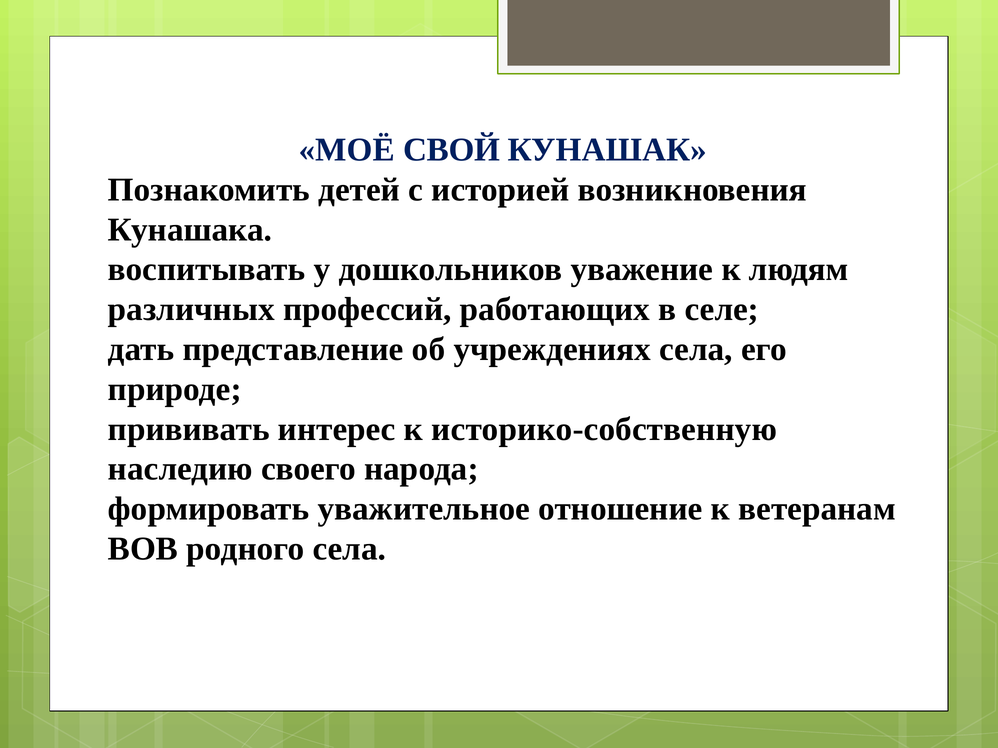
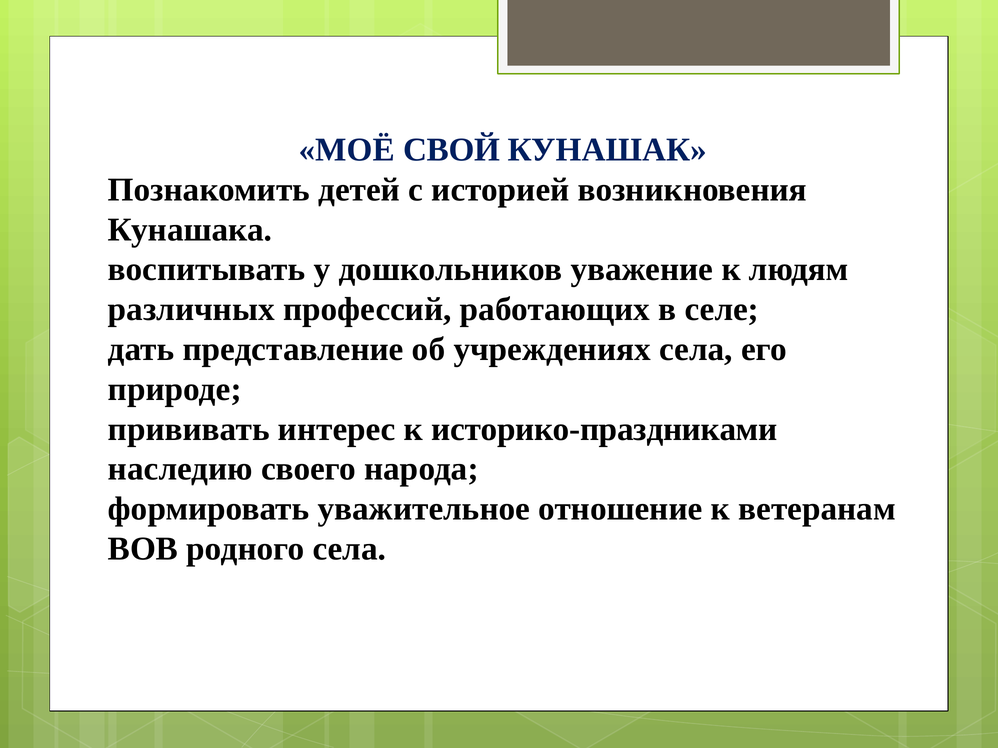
историко-собственную: историко-собственную -> историко-праздниками (604, 429)
